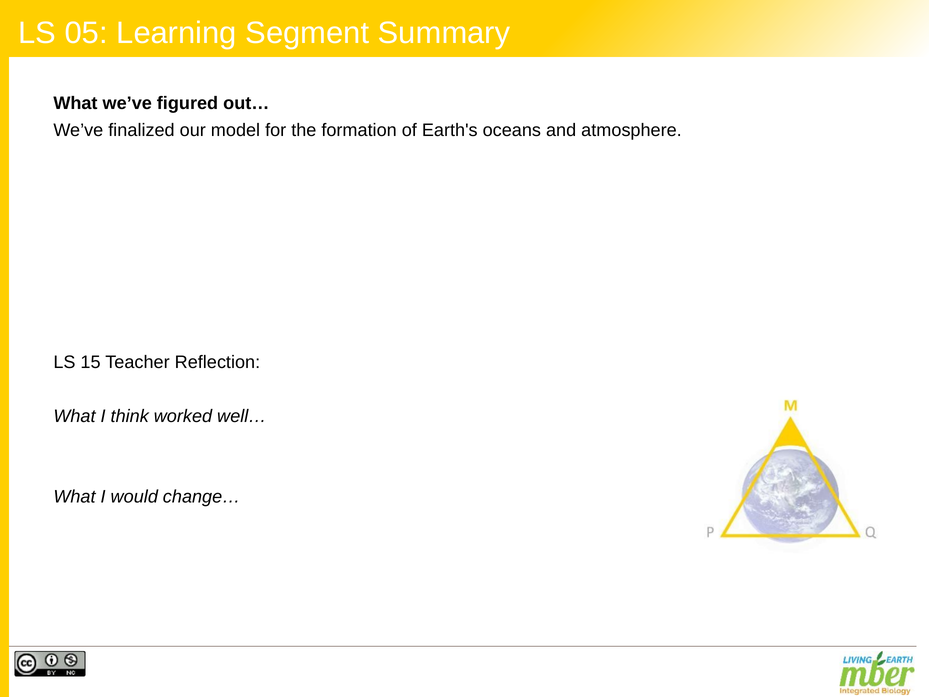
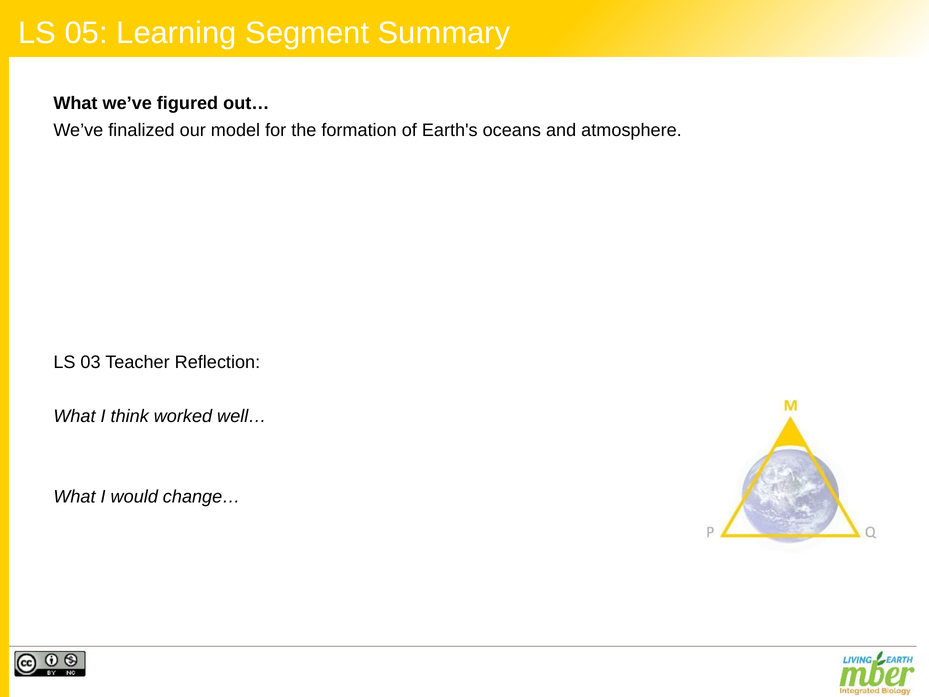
15: 15 -> 03 (91, 362)
